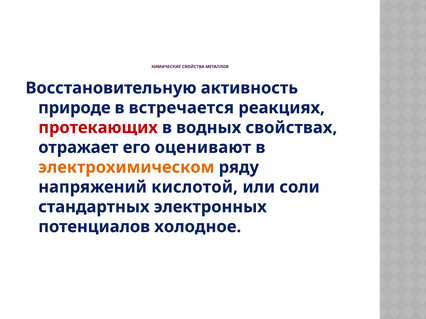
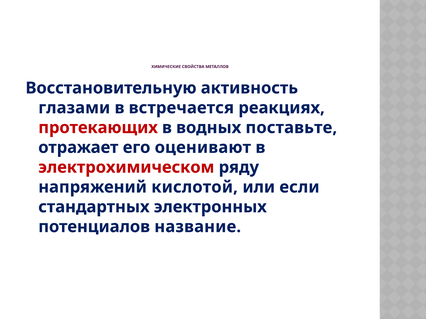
природе: природе -> глазами (74, 108)
свойствах: свойствах -> поставьте (291, 128)
электрохимическом colour: orange -> red (126, 168)
соли: соли -> если (299, 187)
холодное: холодное -> название (198, 227)
